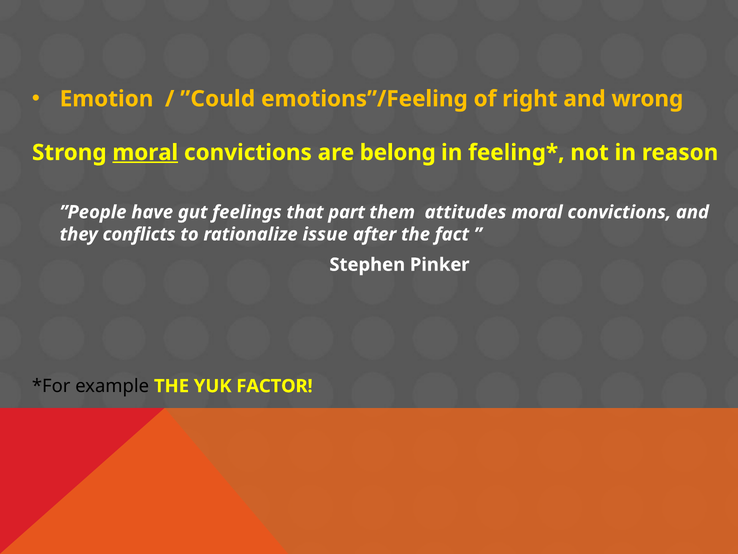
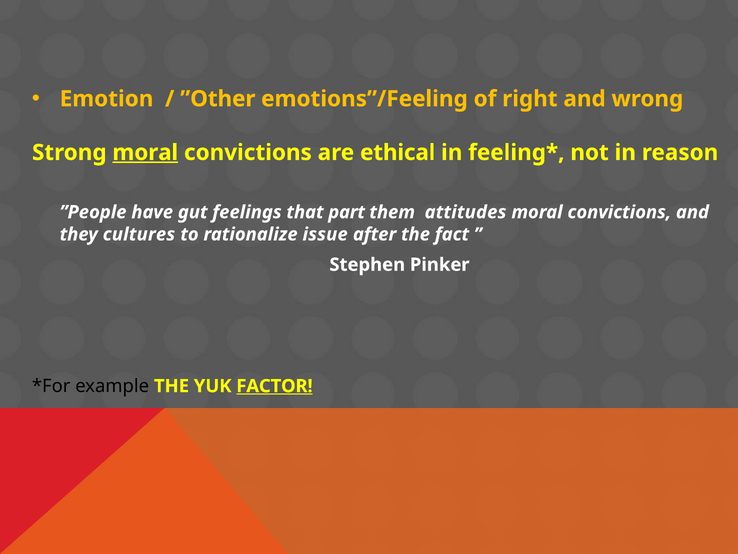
”Could: ”Could -> ”Other (218, 99)
belong: belong -> ethical (398, 152)
conflicts: conflicts -> cultures (139, 234)
FACTOR underline: none -> present (274, 386)
